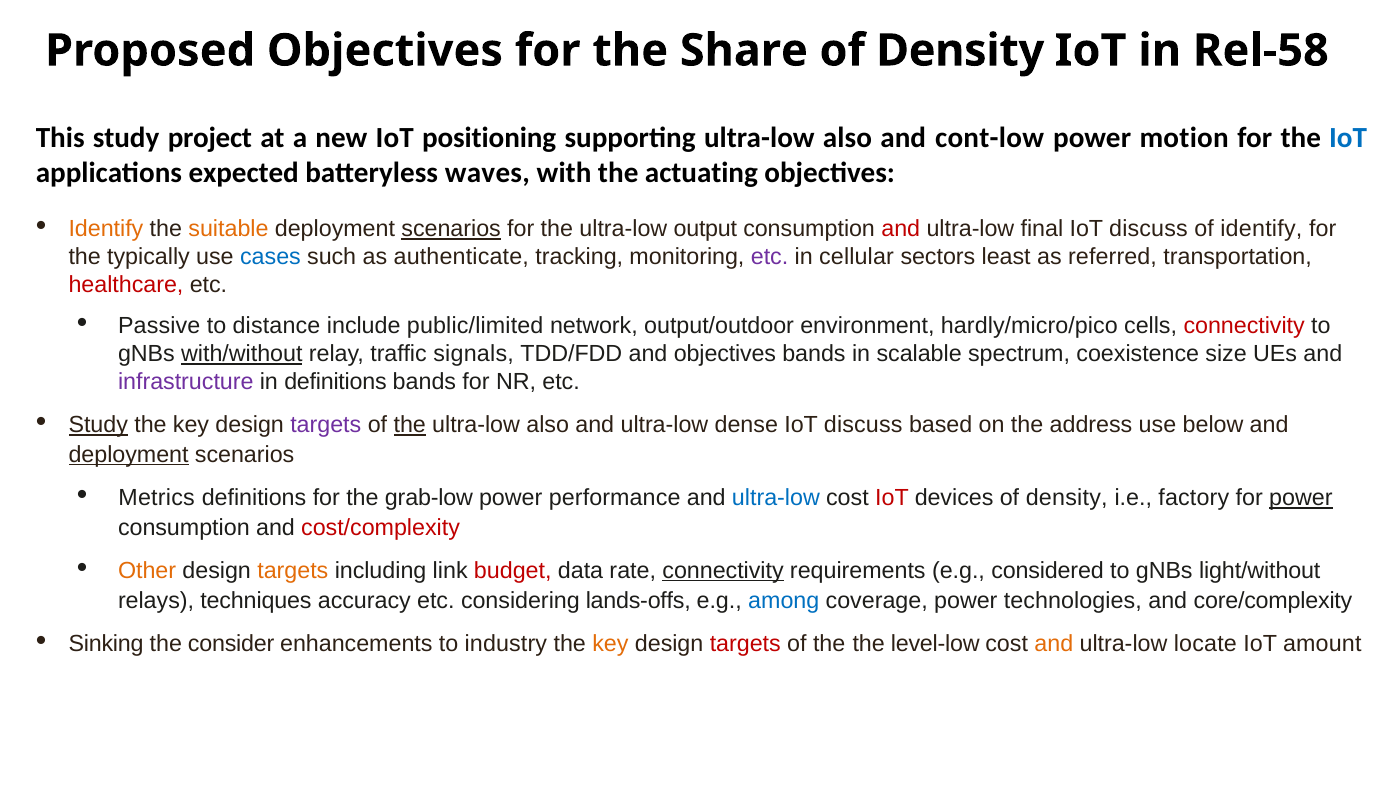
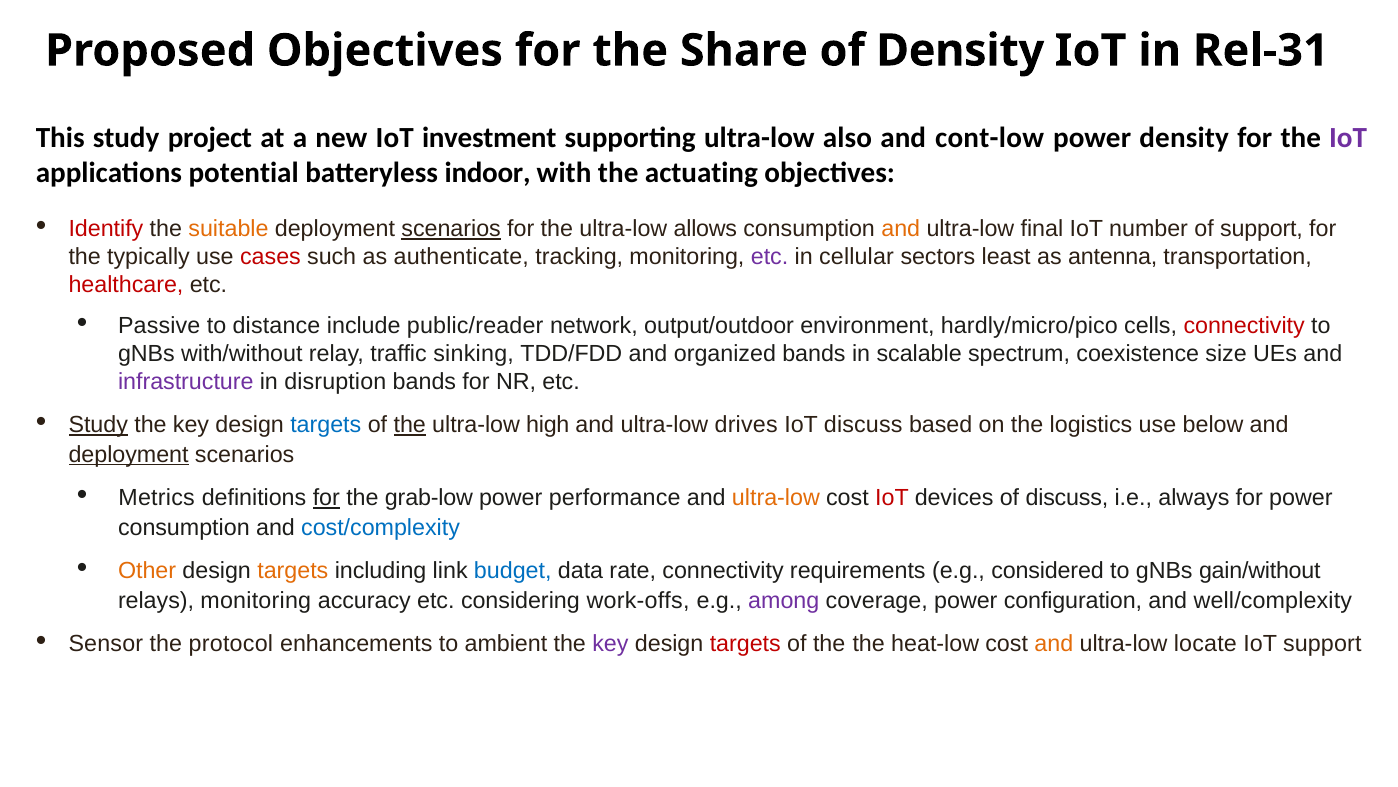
Rel-58: Rel-58 -> Rel-31 (1261, 51)
positioning: positioning -> investment (489, 138)
power motion: motion -> density (1184, 138)
IoT colour: blue -> purple (1348, 138)
expected: expected -> potential (244, 173)
waves: waves -> indoor (488, 173)
Identify colour: orange -> red (106, 229)
output: output -> allows (705, 229)
and colour: red -> orange (901, 229)
discuss: discuss -> number (1149, 229)
of identify: identify -> support (1262, 229)
cases colour: blue -> red (270, 257)
referred: referred -> antenna (1113, 257)
public/limited: public/limited -> public/reader (475, 326)
with/without underline: present -> none (242, 354)
signals: signals -> sinking (474, 354)
and objectives: objectives -> organized (725, 354)
in definitions: definitions -> disruption (335, 381)
targets colour: purple -> blue (326, 425)
also: also -> high (548, 425)
dense: dense -> drives (746, 425)
address: address -> logistics (1091, 425)
for underline: none -> present (326, 497)
ultra-low colour: blue -> orange (776, 497)
devices of density: density -> discuss (1067, 497)
factory: factory -> always (1194, 497)
power underline: present -> none (1301, 497)
cost/complexity colour: red -> blue (381, 527)
budget colour: red -> blue (513, 570)
connectivity underline: present -> none (723, 570)
light/without: light/without -> gain/without (1260, 570)
relays techniques: techniques -> monitoring (256, 600)
lands-offs: lands-offs -> work-offs (638, 600)
among colour: blue -> purple (784, 600)
technologies: technologies -> configuration (1073, 600)
core/complexity: core/complexity -> well/complexity (1273, 600)
Sinking: Sinking -> Sensor (106, 643)
consider: consider -> protocol (231, 643)
industry: industry -> ambient (506, 643)
key colour: orange -> purple (610, 643)
level-low: level-low -> heat-low (935, 643)
IoT amount: amount -> support (1322, 643)
